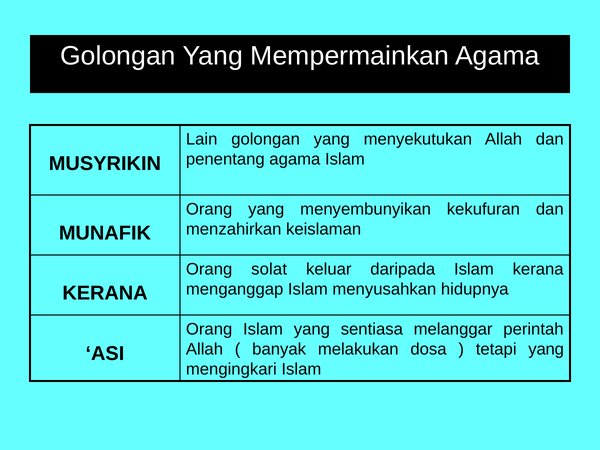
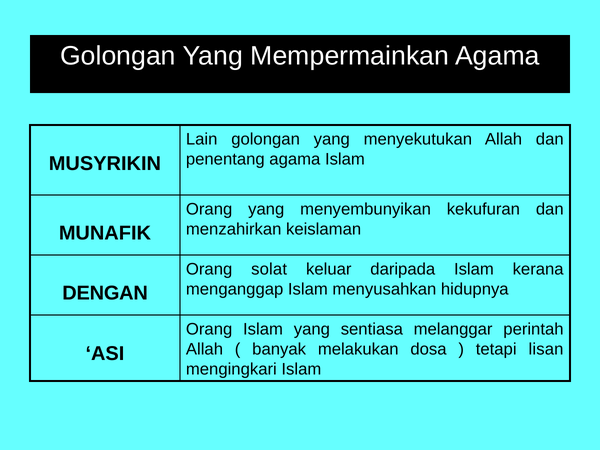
KERANA: KERANA -> DENGAN (105, 293)
tetapi yang: yang -> lisan (546, 349)
